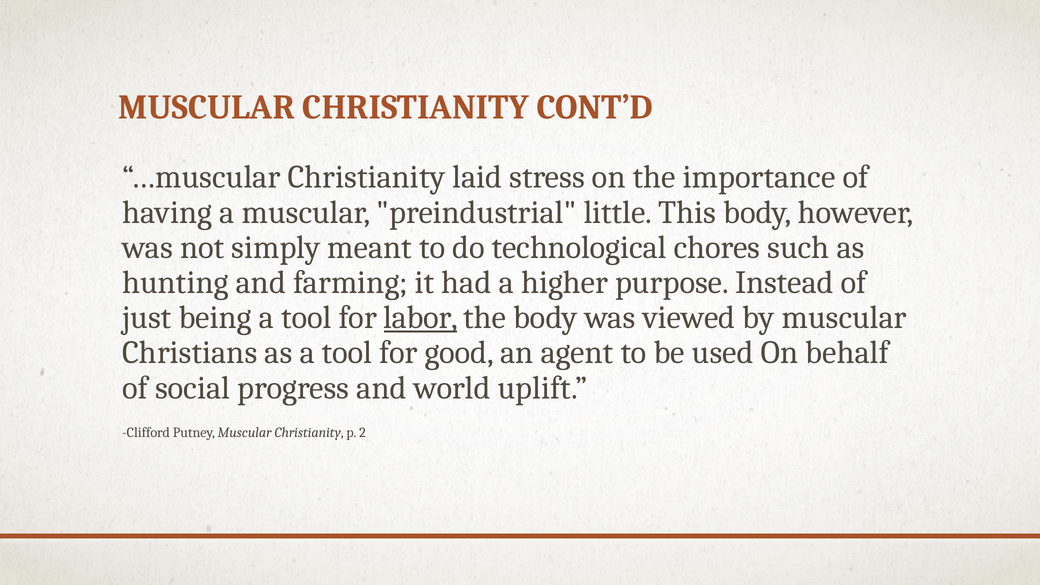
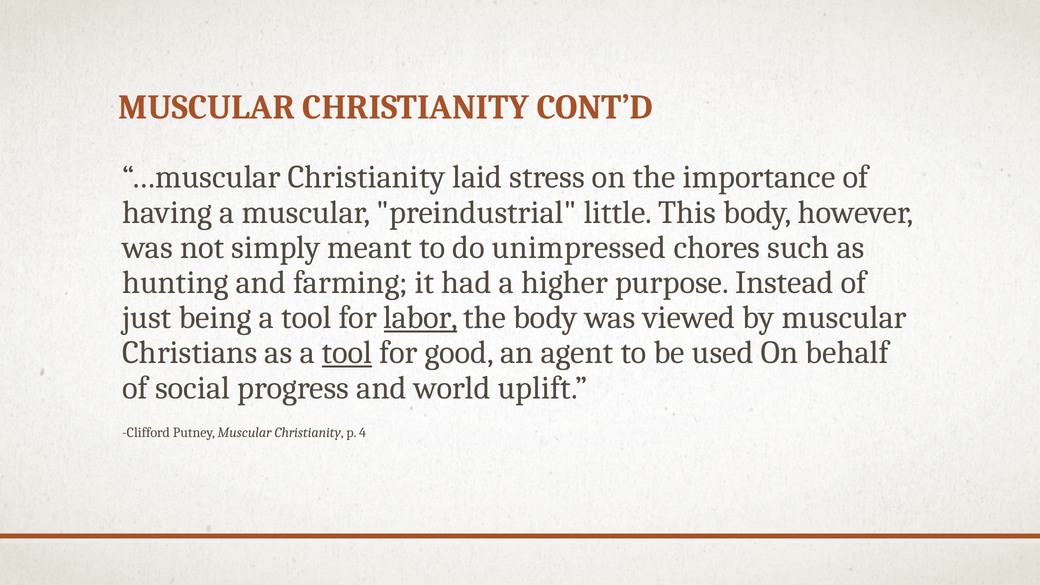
technological: technological -> unimpressed (579, 247)
tool underline: none -> present (347, 353)
2: 2 -> 4 (363, 433)
